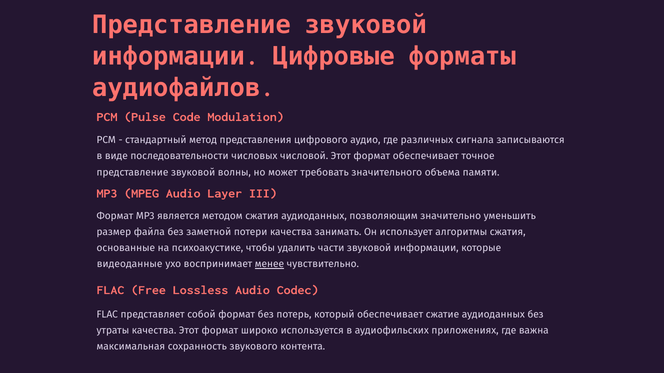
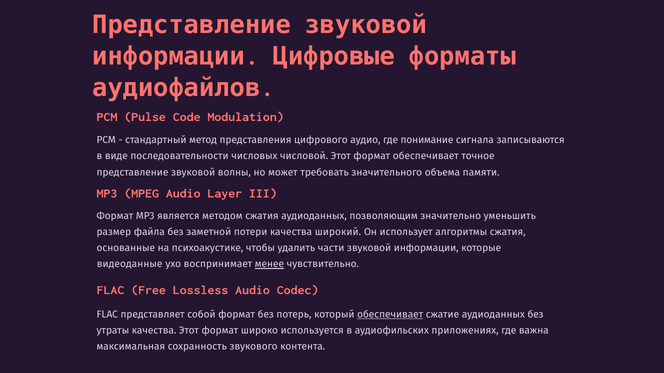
различных: различных -> понимание (427, 140)
занимать: занимать -> широкий (338, 232)
обеспечивает underline: none -> present (390, 315)
